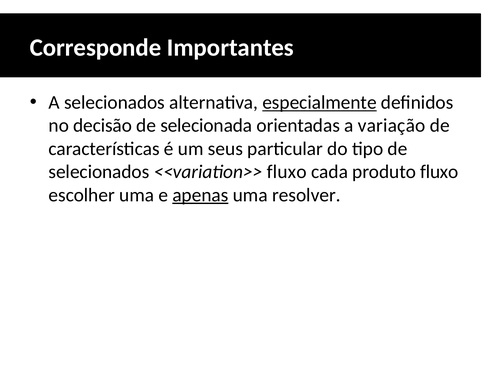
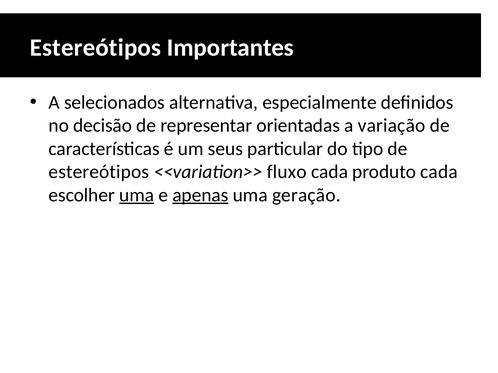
Corresponde: Corresponde -> Estereótipos (95, 48)
especialmente underline: present -> none (320, 103)
selecionada: selecionada -> representar (206, 126)
selecionados: selecionados -> estereótipos (99, 172)
produto fluxo: fluxo -> cada (439, 172)
uma underline: none -> present (137, 195)
resolver: resolver -> geração (306, 195)
